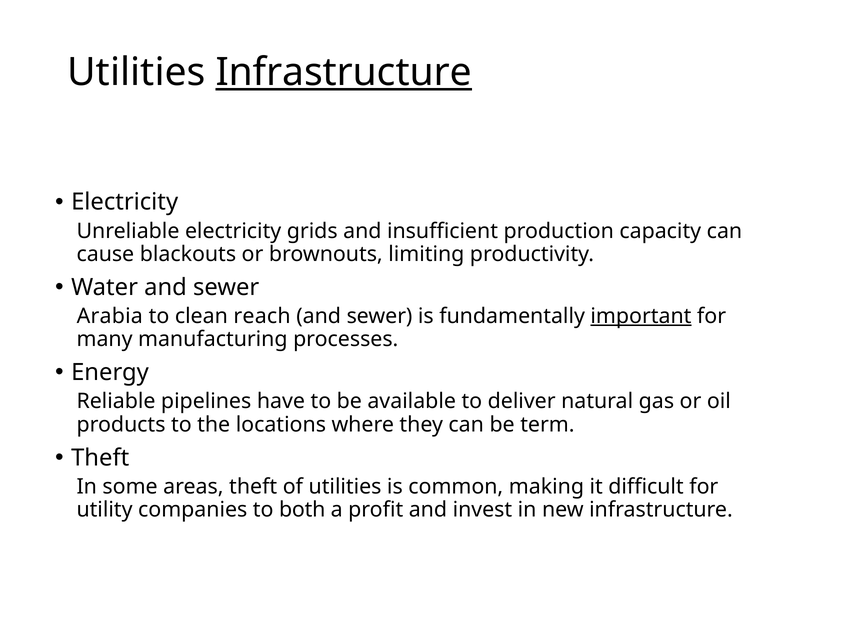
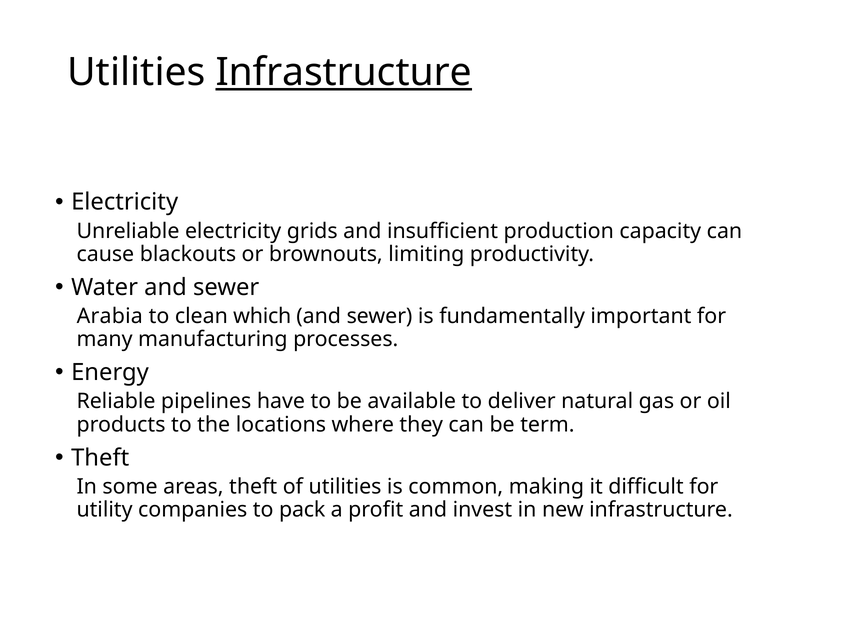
reach: reach -> which (262, 316)
important underline: present -> none (641, 316)
both: both -> pack (302, 510)
